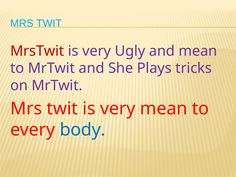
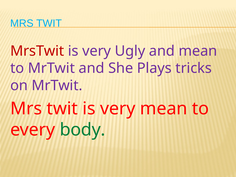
body colour: blue -> green (83, 130)
